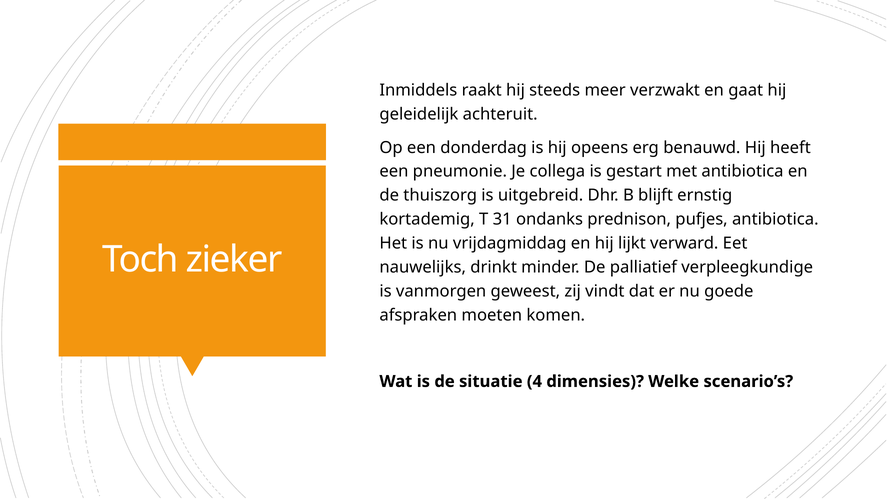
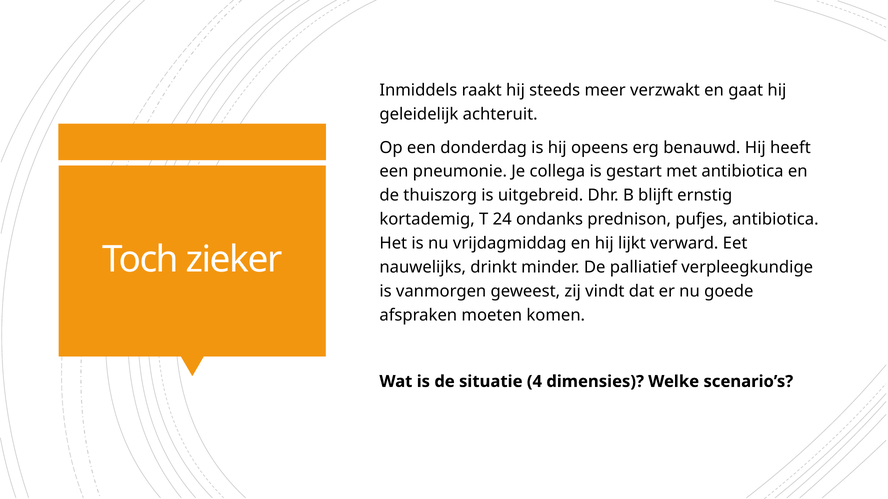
31: 31 -> 24 (502, 220)
